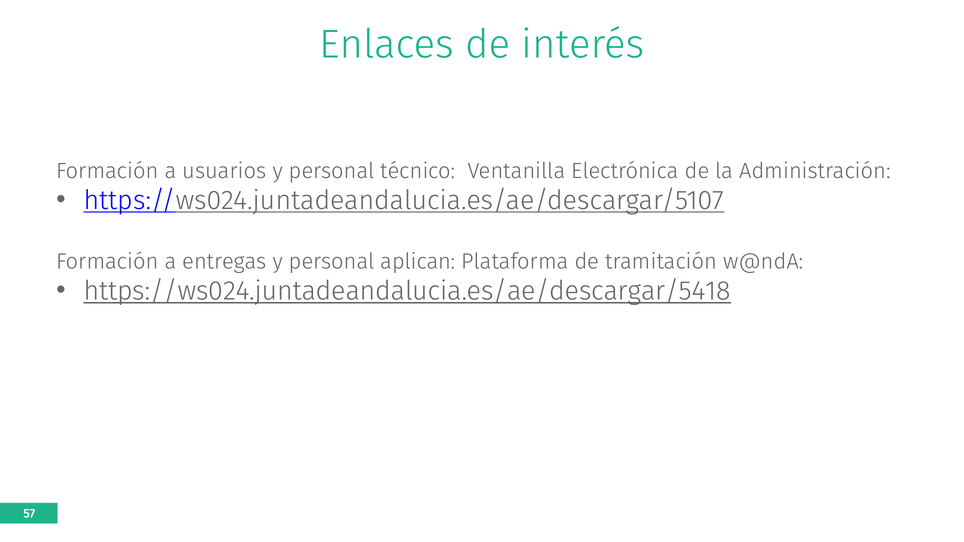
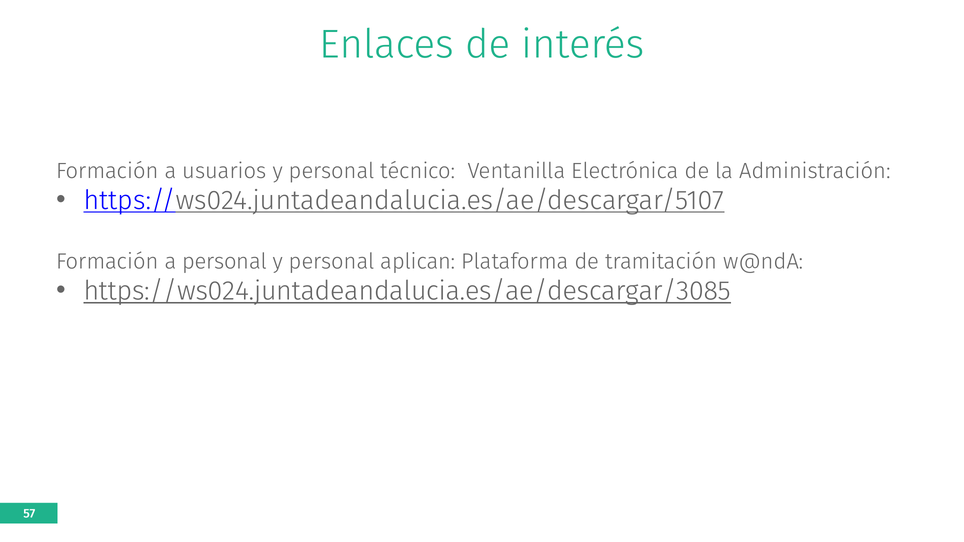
a entregas: entregas -> personal (225, 262)
https://ws024.juntadeandalucia.es/ae/descargar/5418: https://ws024.juntadeandalucia.es/ae/descargar/5418 -> https://ws024.juntadeandalucia.es/ae/descargar/3085 (407, 291)
